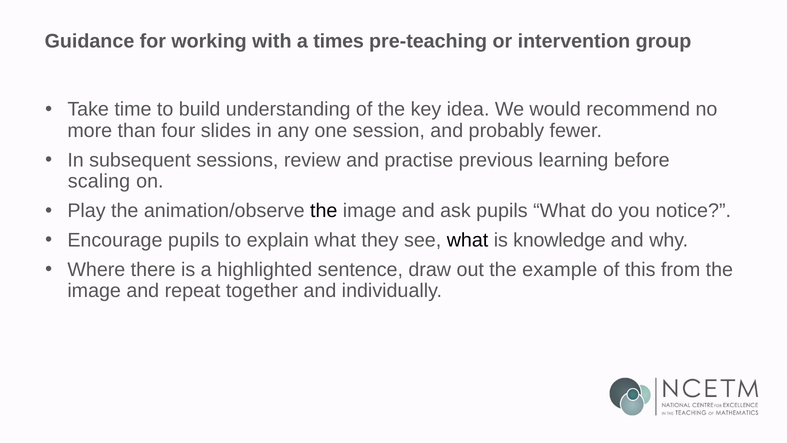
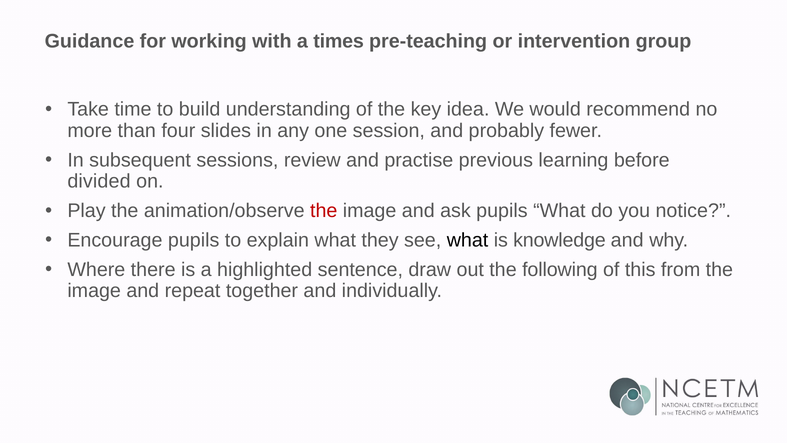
scaling: scaling -> divided (99, 181)
the colour: black -> red (324, 211)
example: example -> following (560, 270)
